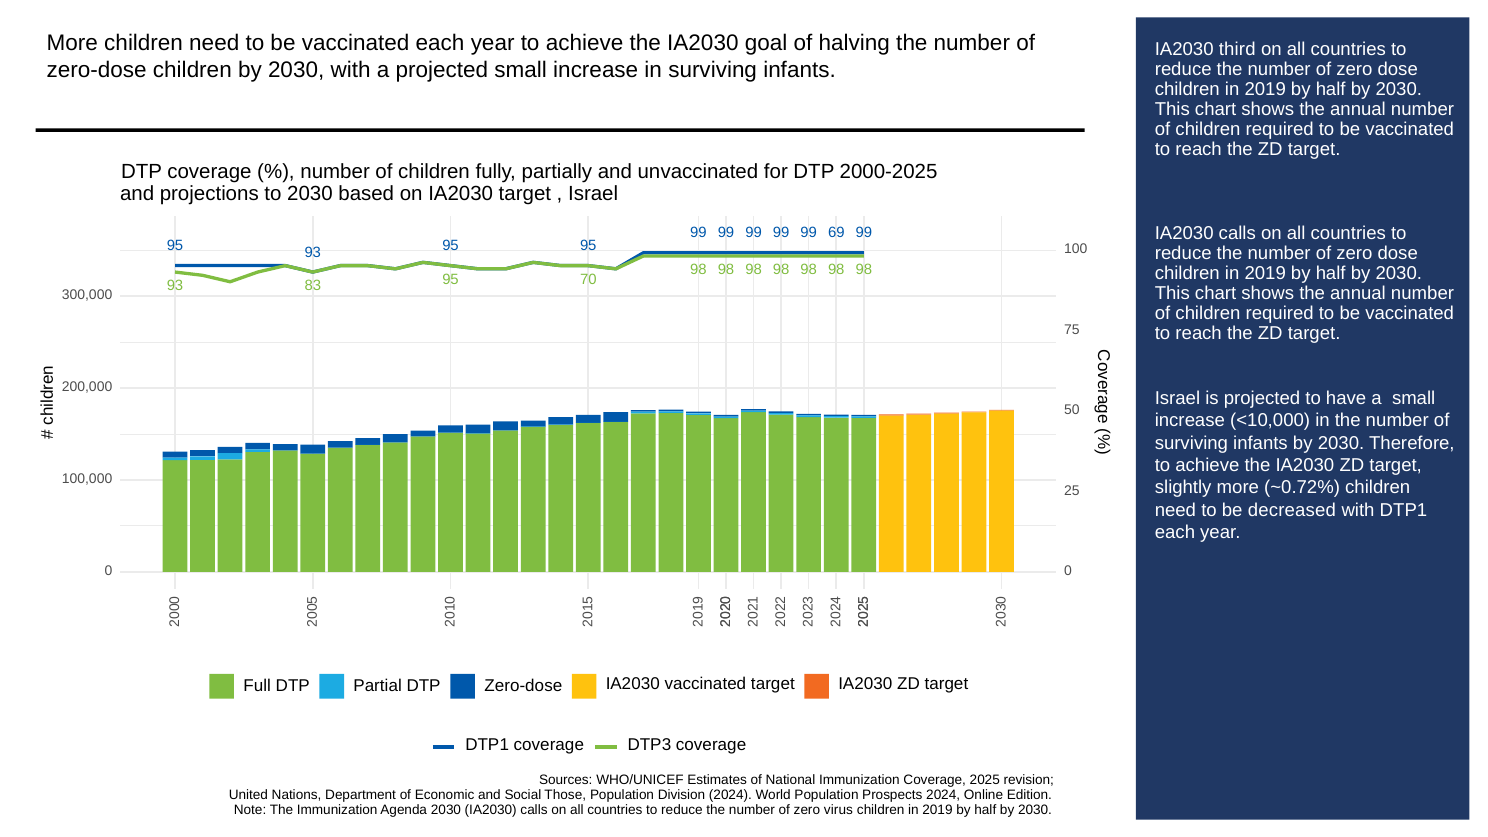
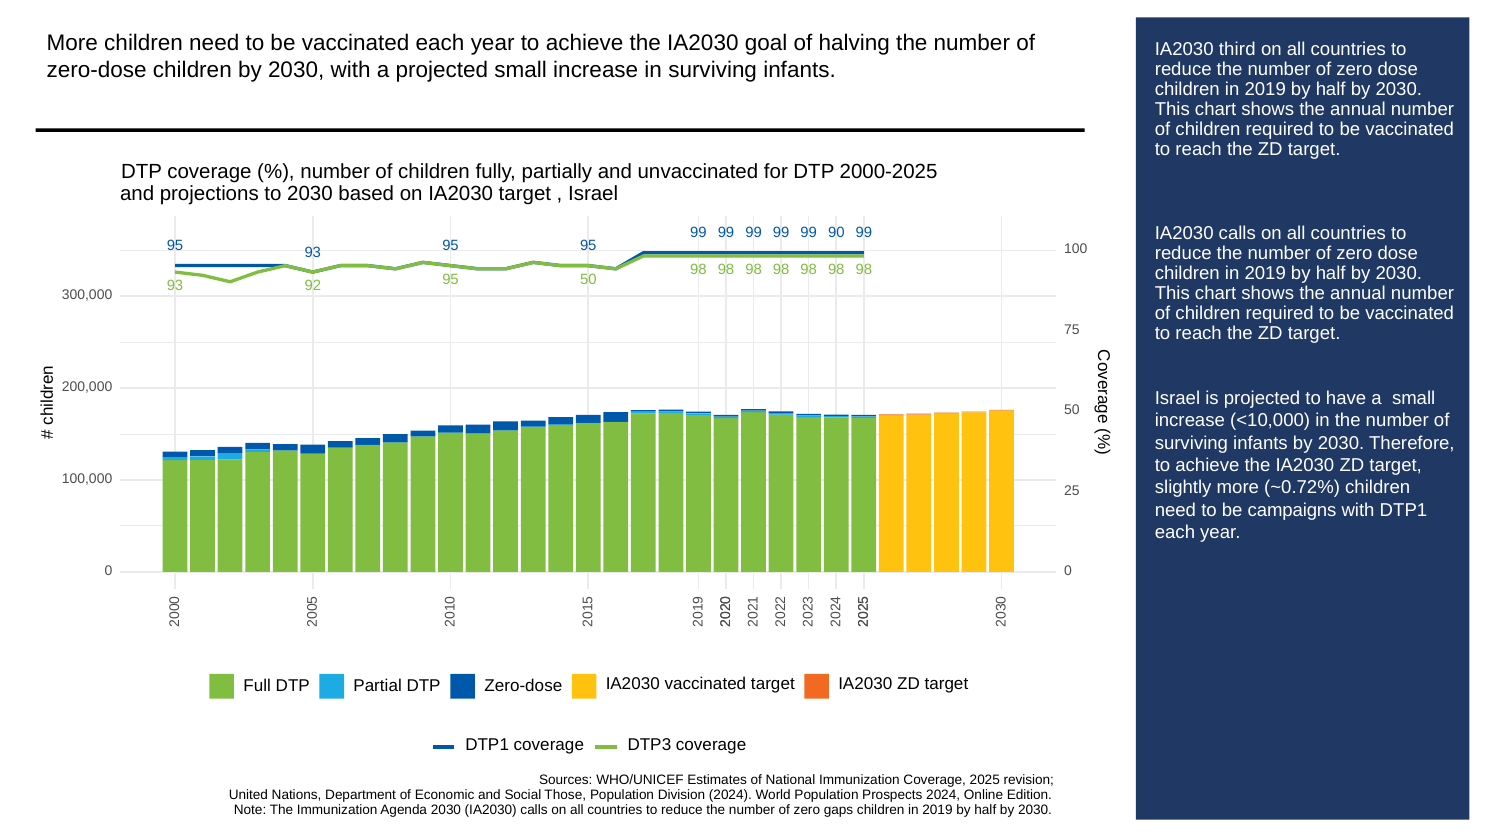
69: 69 -> 90 (836, 233)
83: 83 -> 92 (313, 285)
95 70: 70 -> 50 (588, 279)
decreased: decreased -> campaigns (1292, 510)
virus: virus -> gaps (839, 810)
